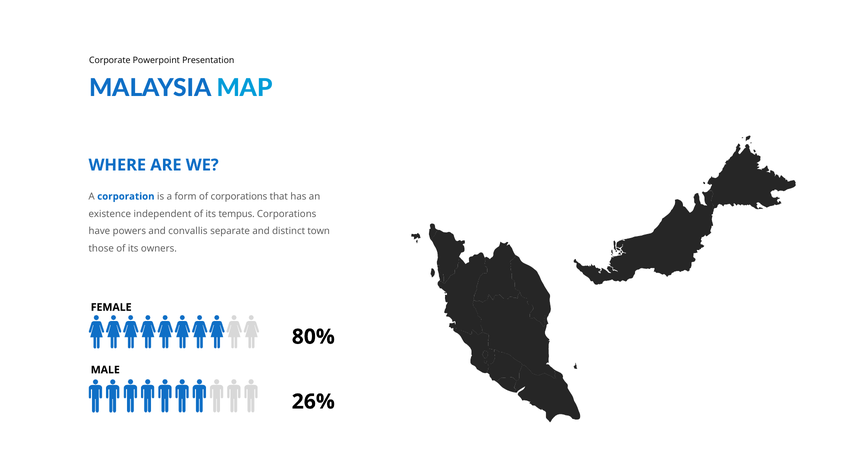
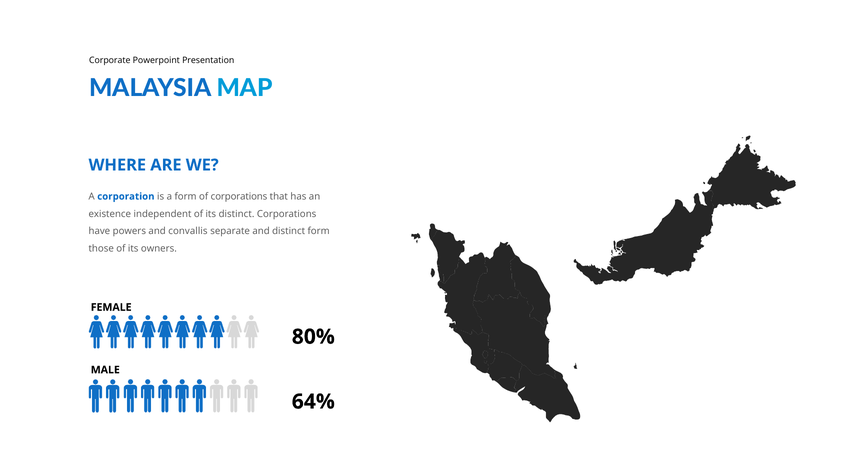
its tempus: tempus -> distinct (237, 214)
distinct town: town -> form (319, 231)
26%: 26% -> 64% (313, 401)
